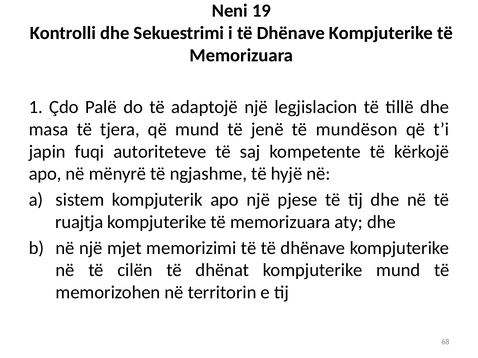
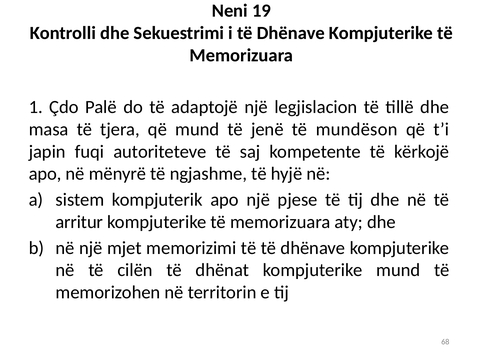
ruajtja: ruajtja -> arritur (79, 222)
